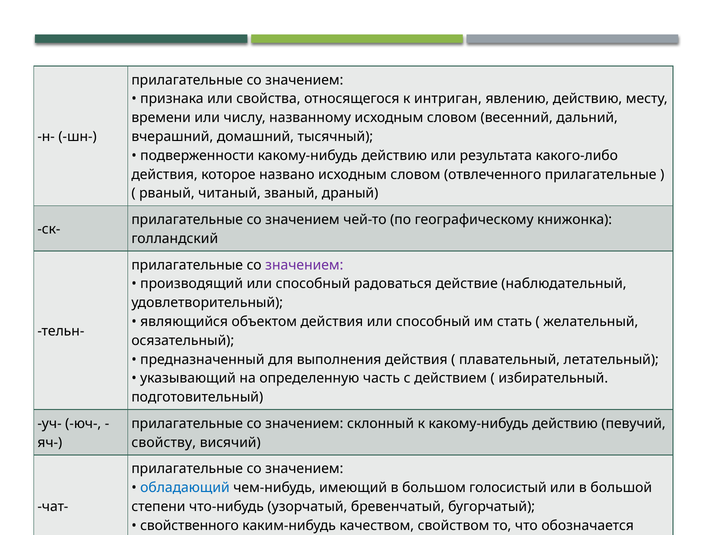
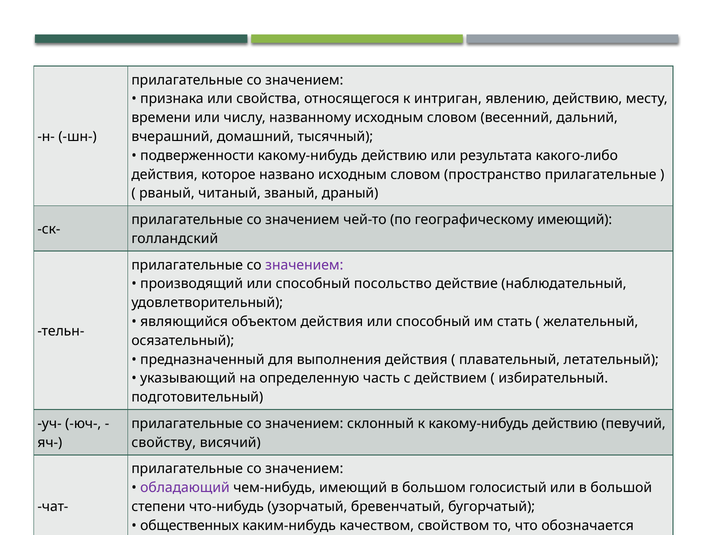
отвлеченного: отвлеченного -> пространство (493, 175)
географическому книжонка: книжонка -> имеющий (575, 220)
радоваться: радоваться -> посольство (393, 284)
обладающий colour: blue -> purple (185, 488)
свойственного: свойственного -> общественных (190, 526)
